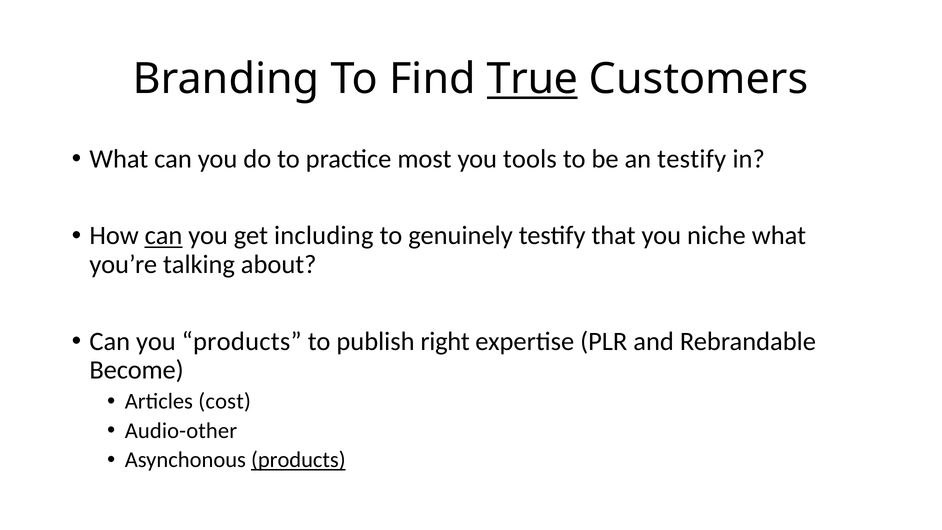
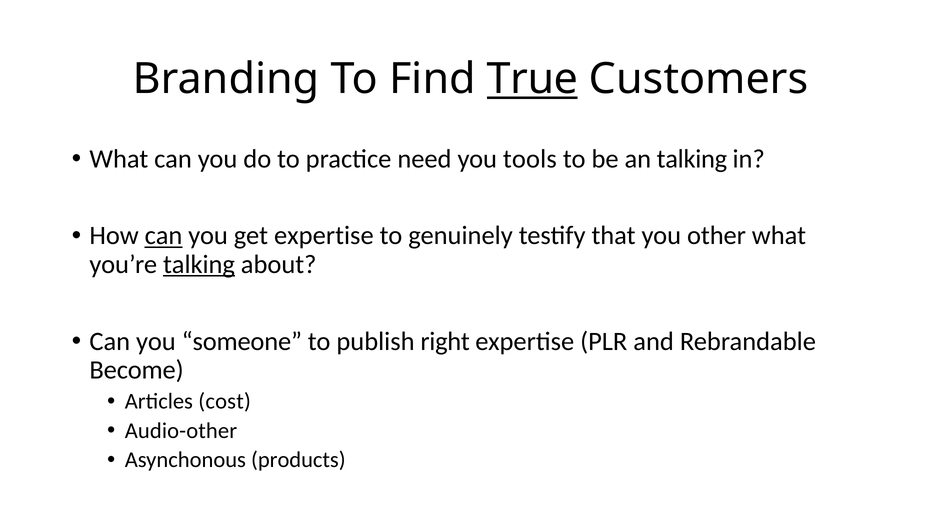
most: most -> need (424, 159)
an testify: testify -> talking (692, 159)
get including: including -> expertise (324, 236)
niche: niche -> other (717, 236)
talking underline: none -> present (199, 264)
you products: products -> someone (242, 341)
products underline: present -> none (298, 460)
